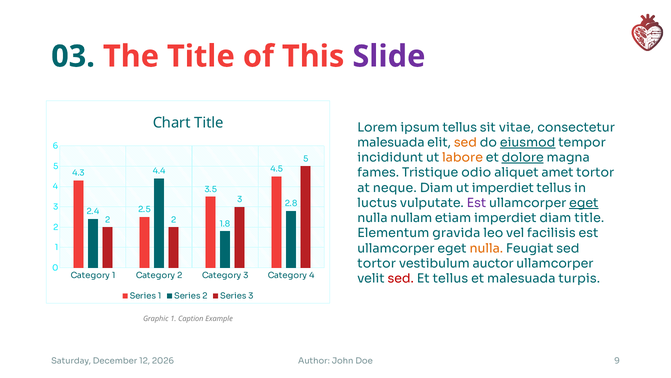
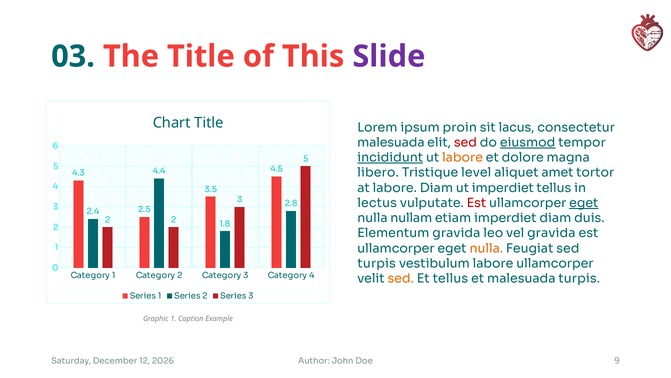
ipsum tellus: tellus -> proin (460, 127)
vitae: vitae -> lacus (517, 127)
sed colour: orange -> red (465, 142)
incididunt underline: none -> present (390, 157)
dolore underline: present -> none (523, 157)
fames: fames -> libero (378, 173)
odio: odio -> level (476, 173)
at neque: neque -> labore (395, 188)
luctus: luctus -> lectus (377, 203)
Est colour: purple -> red (476, 203)
diam title: title -> duis (589, 218)
vel facilisis: facilisis -> gravida (551, 233)
tortor: tortor -> turpis (377, 263)
vestibulum auctor: auctor -> labore (493, 263)
sed colour: red -> orange (401, 278)
